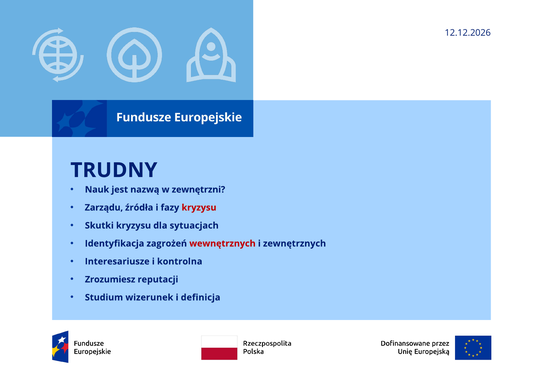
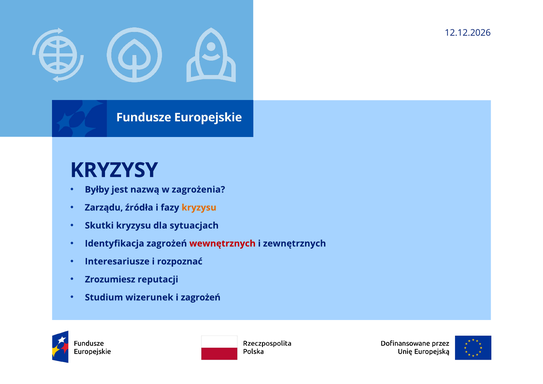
TRUDNY: TRUDNY -> KRYZYSY (114, 170)
Nauk: Nauk -> Byłby (97, 190)
zewnętrzni: zewnętrzni -> zagrożenia (198, 190)
kryzysu colour: red -> orange (199, 208)
kontrolna: kontrolna -> rozpoznać (180, 261)
i definicja: definicja -> zagrożeń (201, 297)
